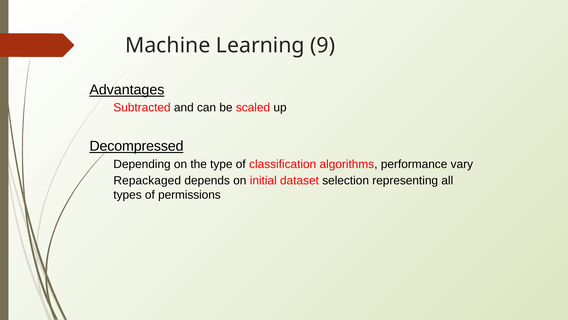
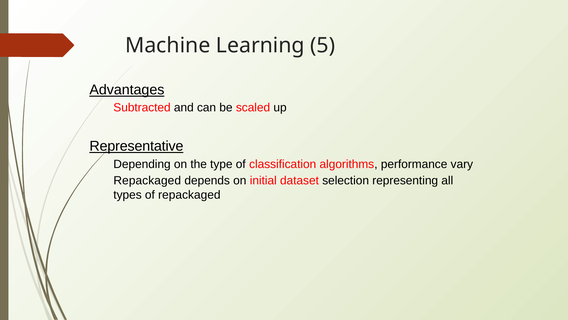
9: 9 -> 5 (323, 45)
Decompressed: Decompressed -> Representative (136, 146)
of permissions: permissions -> repackaged (189, 195)
